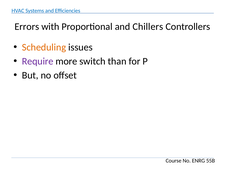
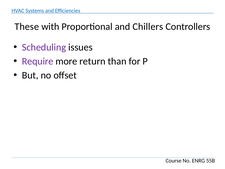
Errors: Errors -> These (27, 27)
Scheduling colour: orange -> purple (44, 47)
switch: switch -> return (92, 61)
